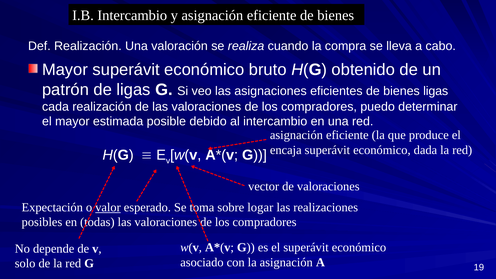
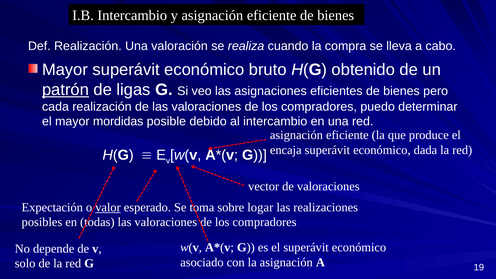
patrón underline: none -> present (65, 90)
bienes ligas: ligas -> pero (436, 91)
estimada: estimada -> mordidas (118, 122)
